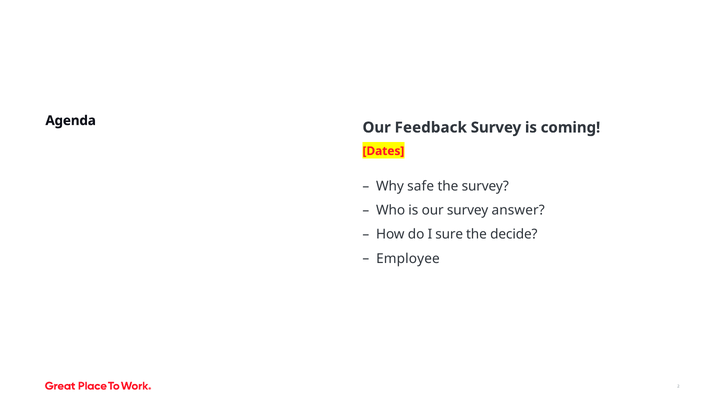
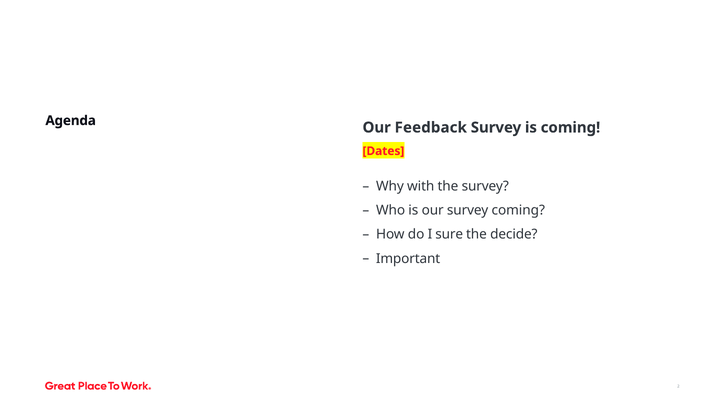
safe: safe -> with (421, 186)
survey answer: answer -> coming (518, 210)
Employee: Employee -> Important (408, 259)
